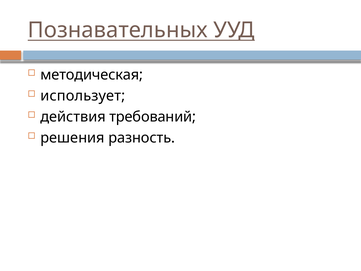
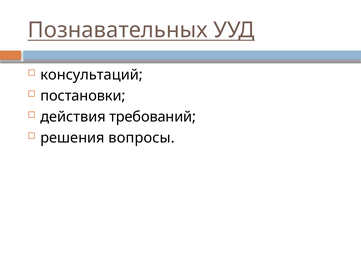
методическая: методическая -> консультаций (92, 75)
использует: использует -> постановки (83, 96)
разность: разность -> вопросы (142, 138)
